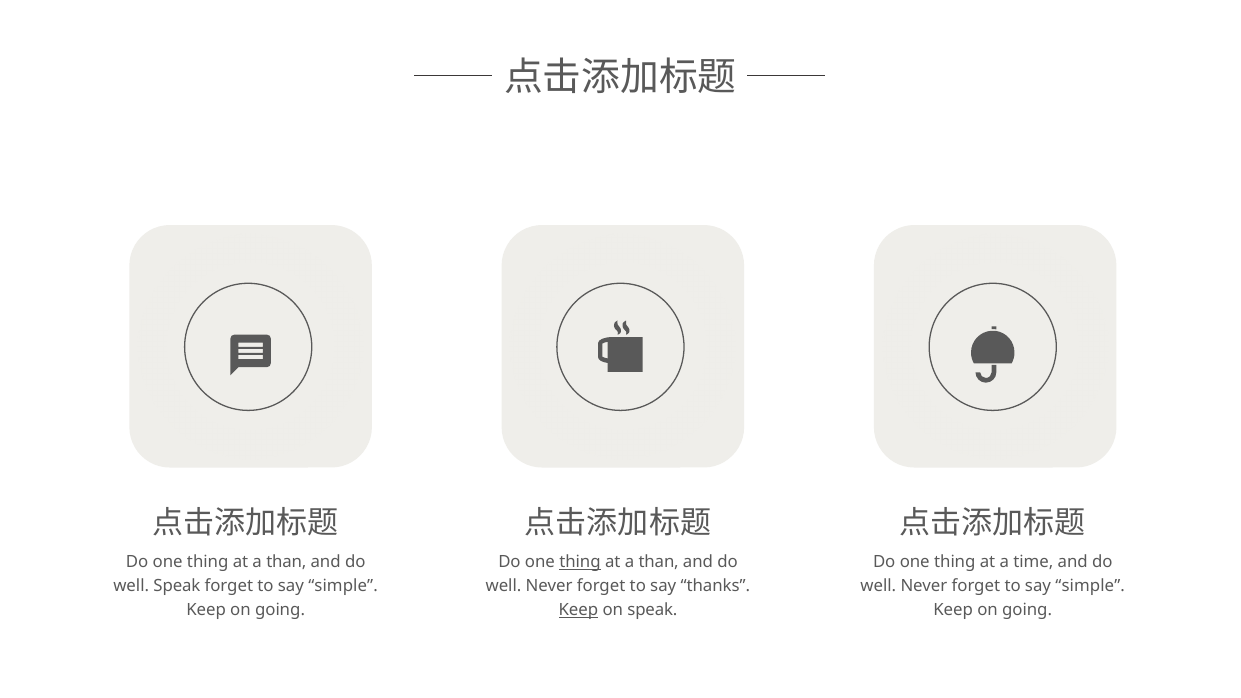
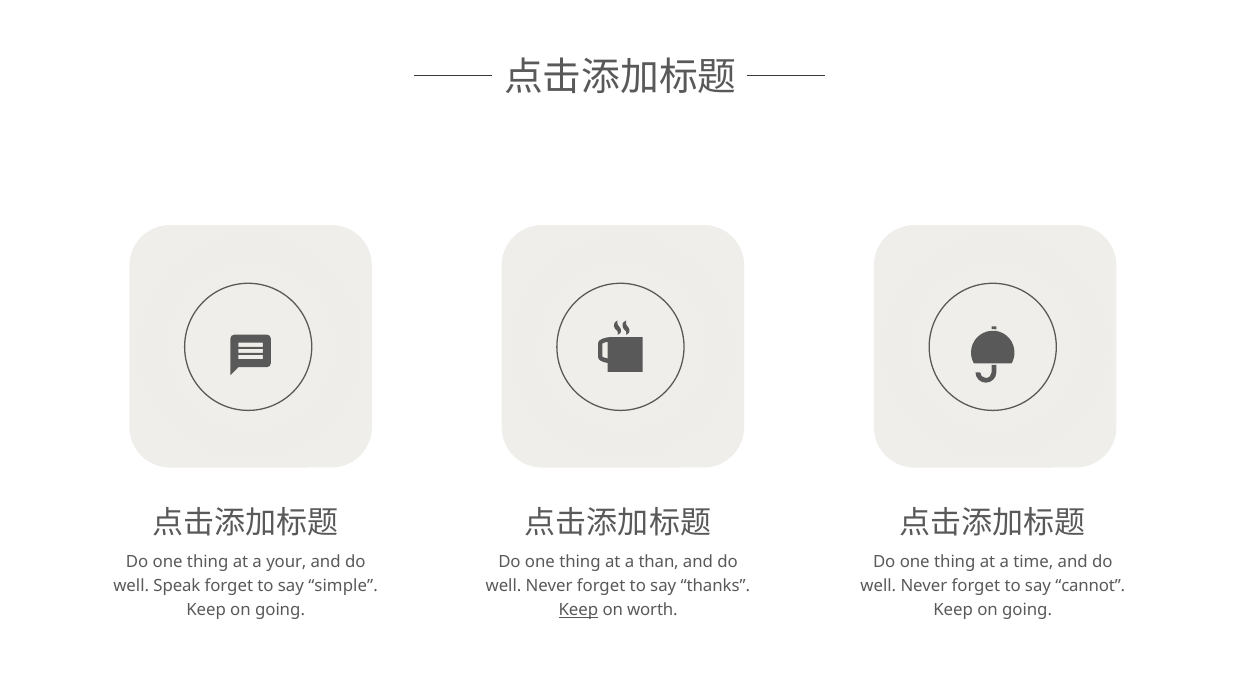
than: than -> your (286, 562)
thing underline: present -> none (580, 562)
simple: simple -> cannot (1090, 586)
on speak: speak -> worth (652, 610)
